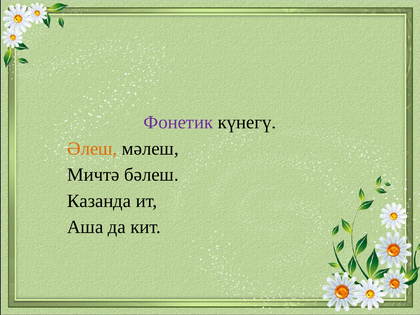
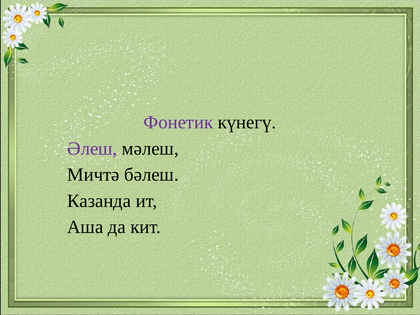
Әлеш colour: orange -> purple (92, 149)
